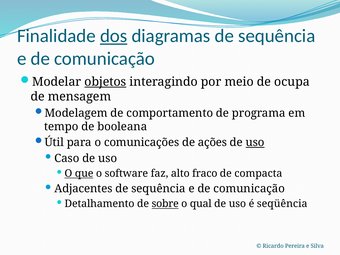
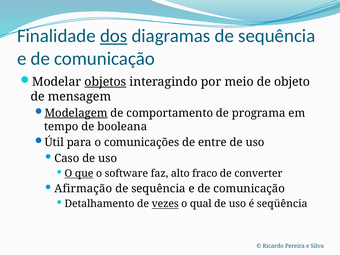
ocupa: ocupa -> objeto (292, 82)
Modelagem underline: none -> present (76, 113)
ações: ações -> entre (212, 142)
uso underline: present -> none (255, 142)
compacta: compacta -> converter (258, 173)
Adjacentes: Adjacentes -> Afirmação (83, 189)
sobre: sobre -> vezes (165, 204)
